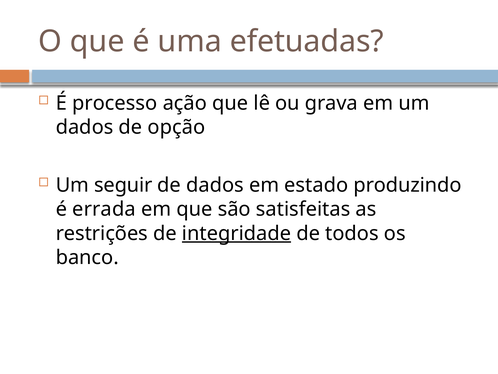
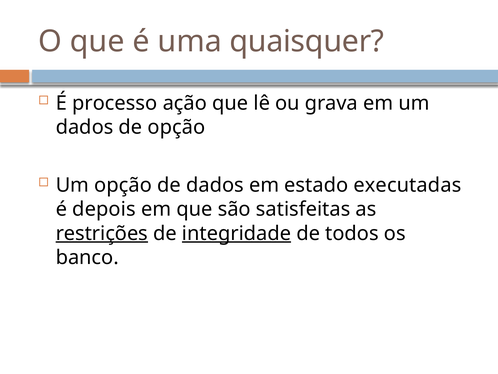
efetuadas: efetuadas -> quaisquer (307, 42)
Um seguir: seguir -> opção (123, 185)
produzindo: produzindo -> executadas (407, 185)
errada: errada -> depois (104, 209)
restrições underline: none -> present (102, 233)
